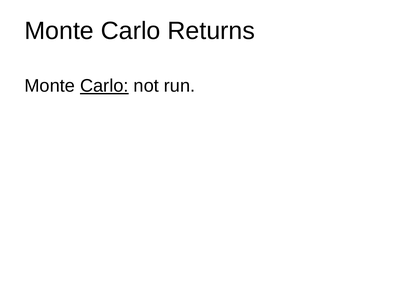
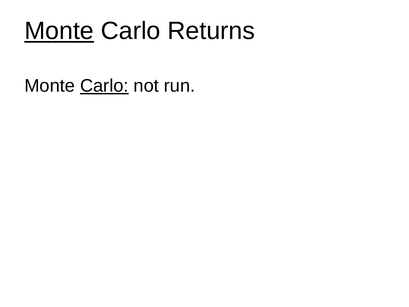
Monte underline: none -> present (59, 31)
